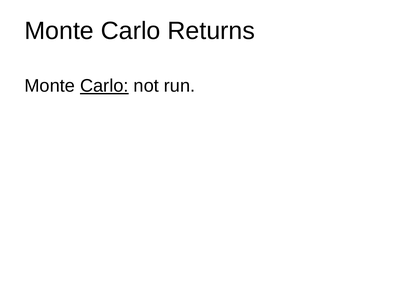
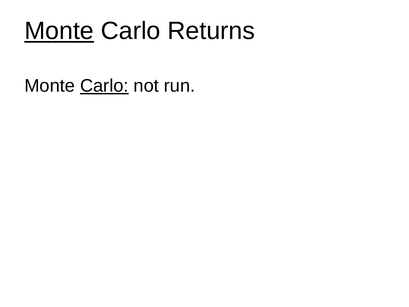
Monte underline: none -> present (59, 31)
